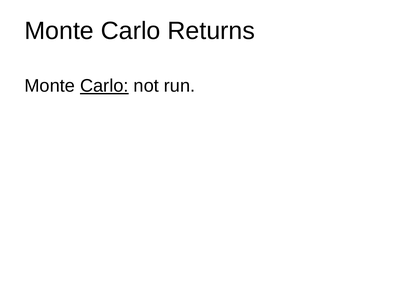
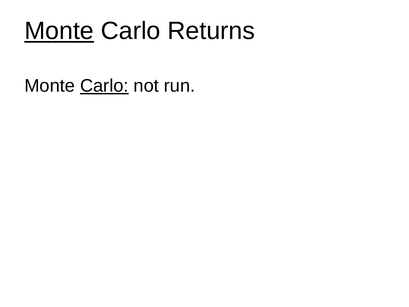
Monte underline: none -> present (59, 31)
